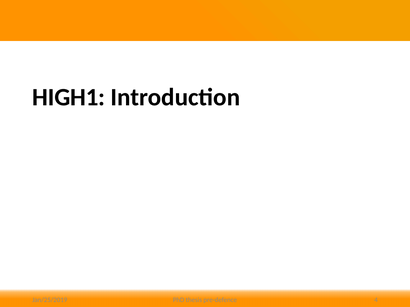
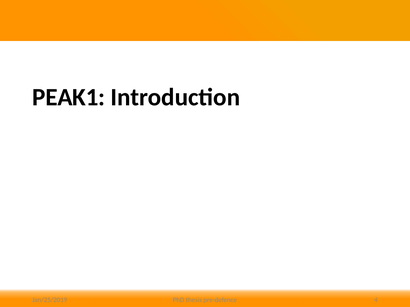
HIGH1: HIGH1 -> PEAK1 (69, 97)
